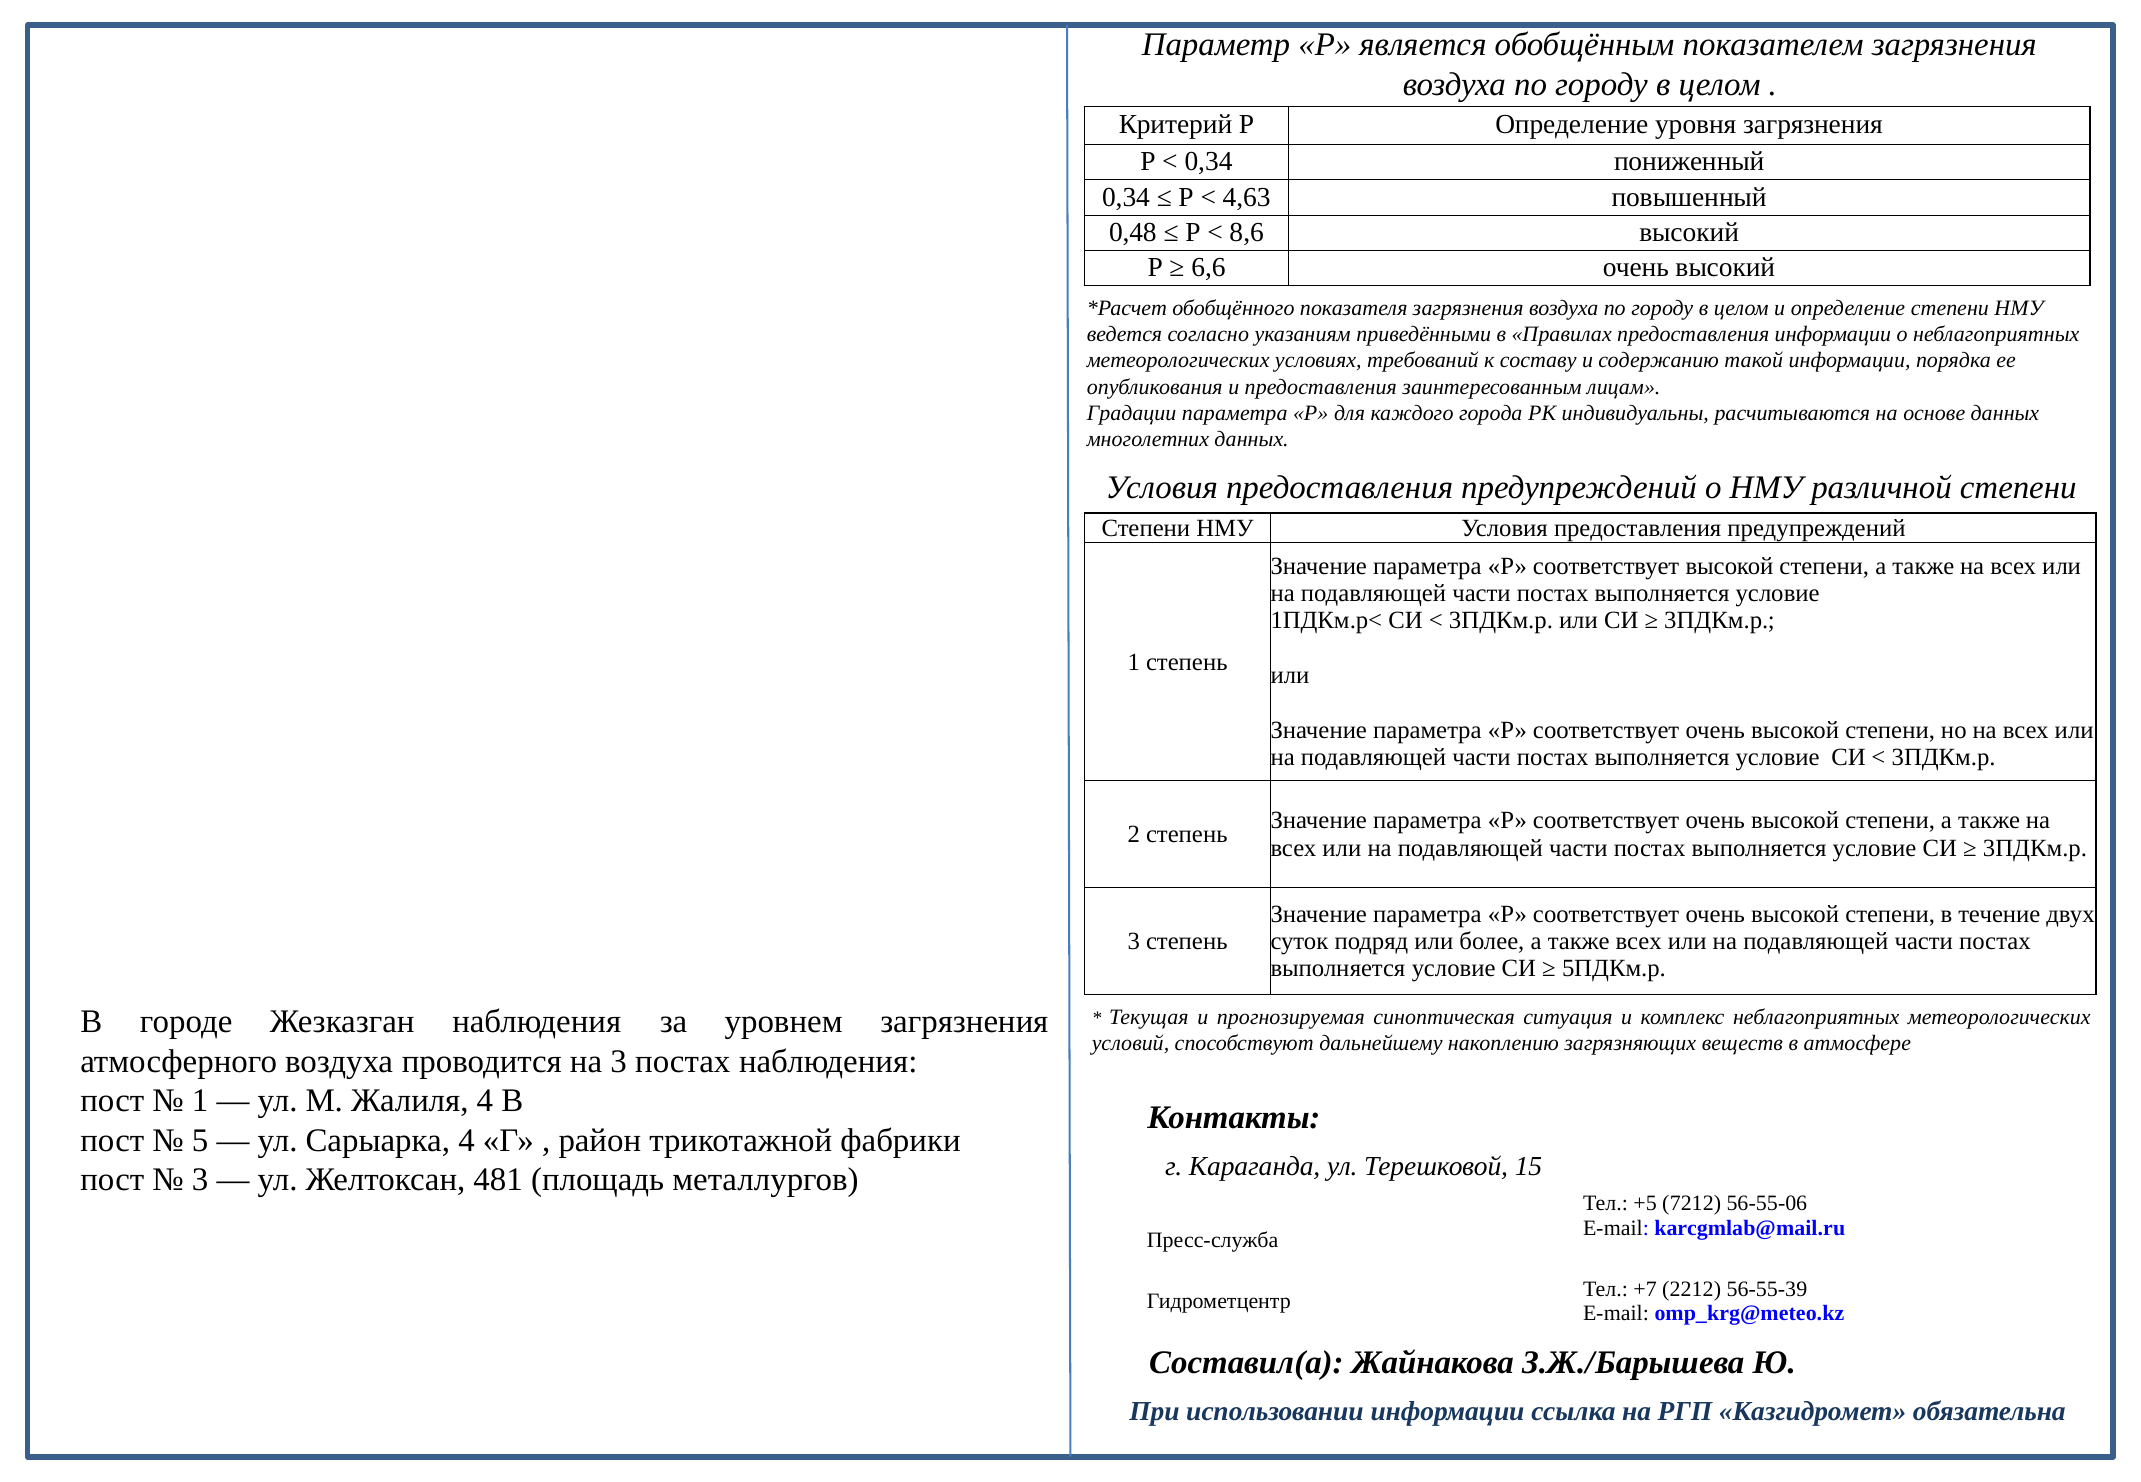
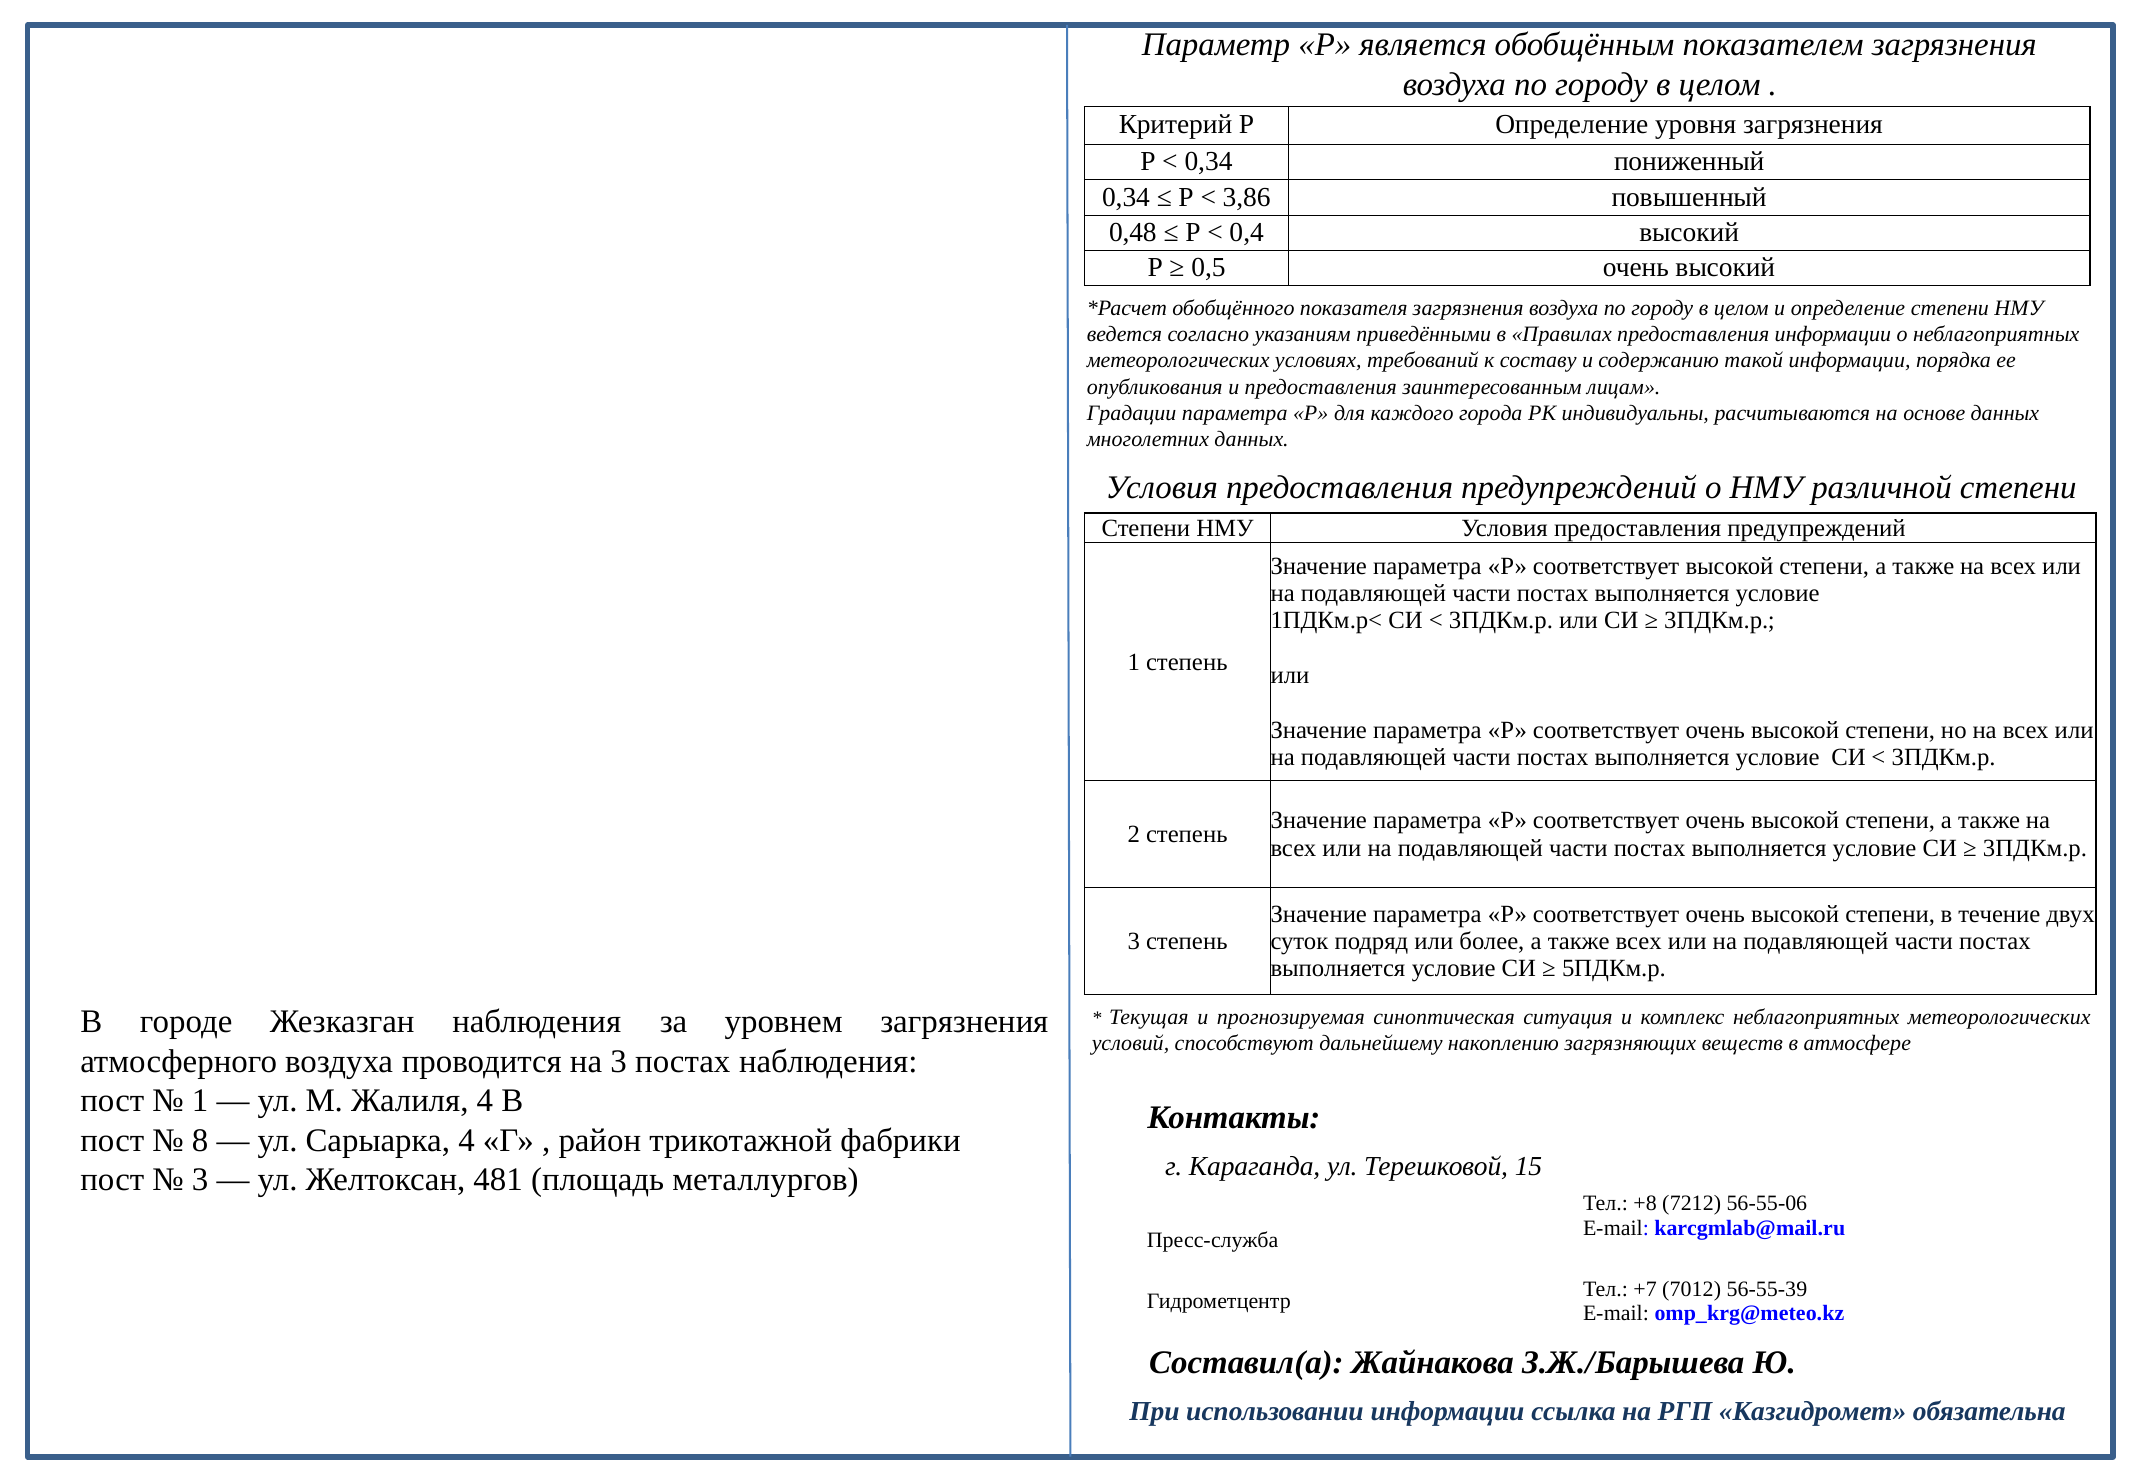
4,63: 4,63 -> 3,86 (1247, 197)
8,6: 8,6 -> 0,4 (1247, 233)
6,6: 6,6 -> 0,5 (1208, 268)
5: 5 -> 8 (200, 1140)
+5: +5 -> +8 (1645, 1204)
2212: 2212 -> 7012 (1692, 1289)
